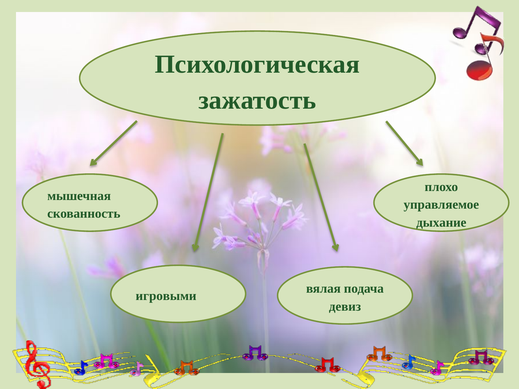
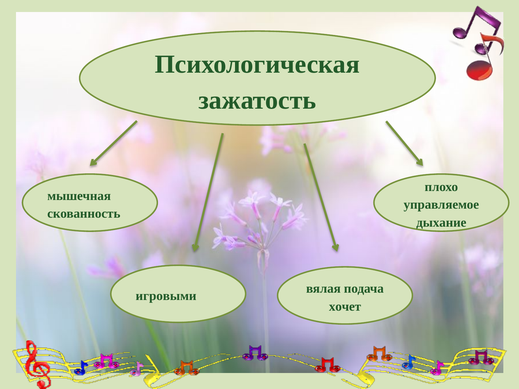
девиз: девиз -> хочет (345, 307)
